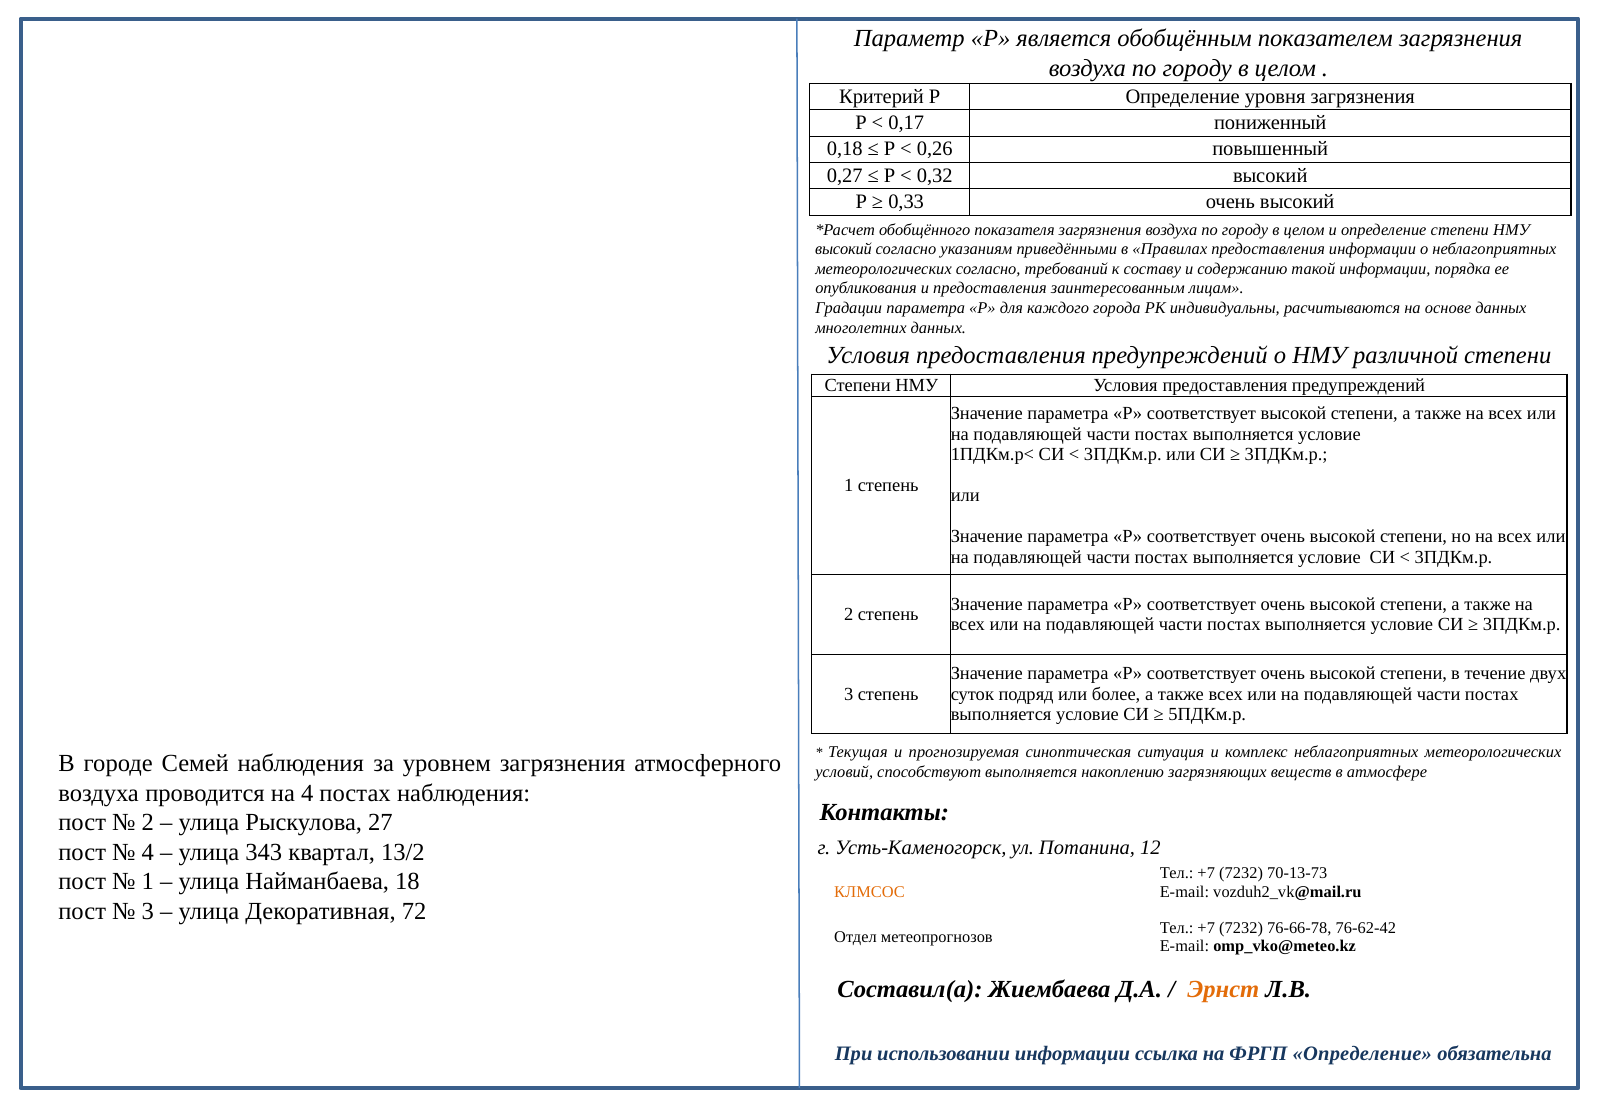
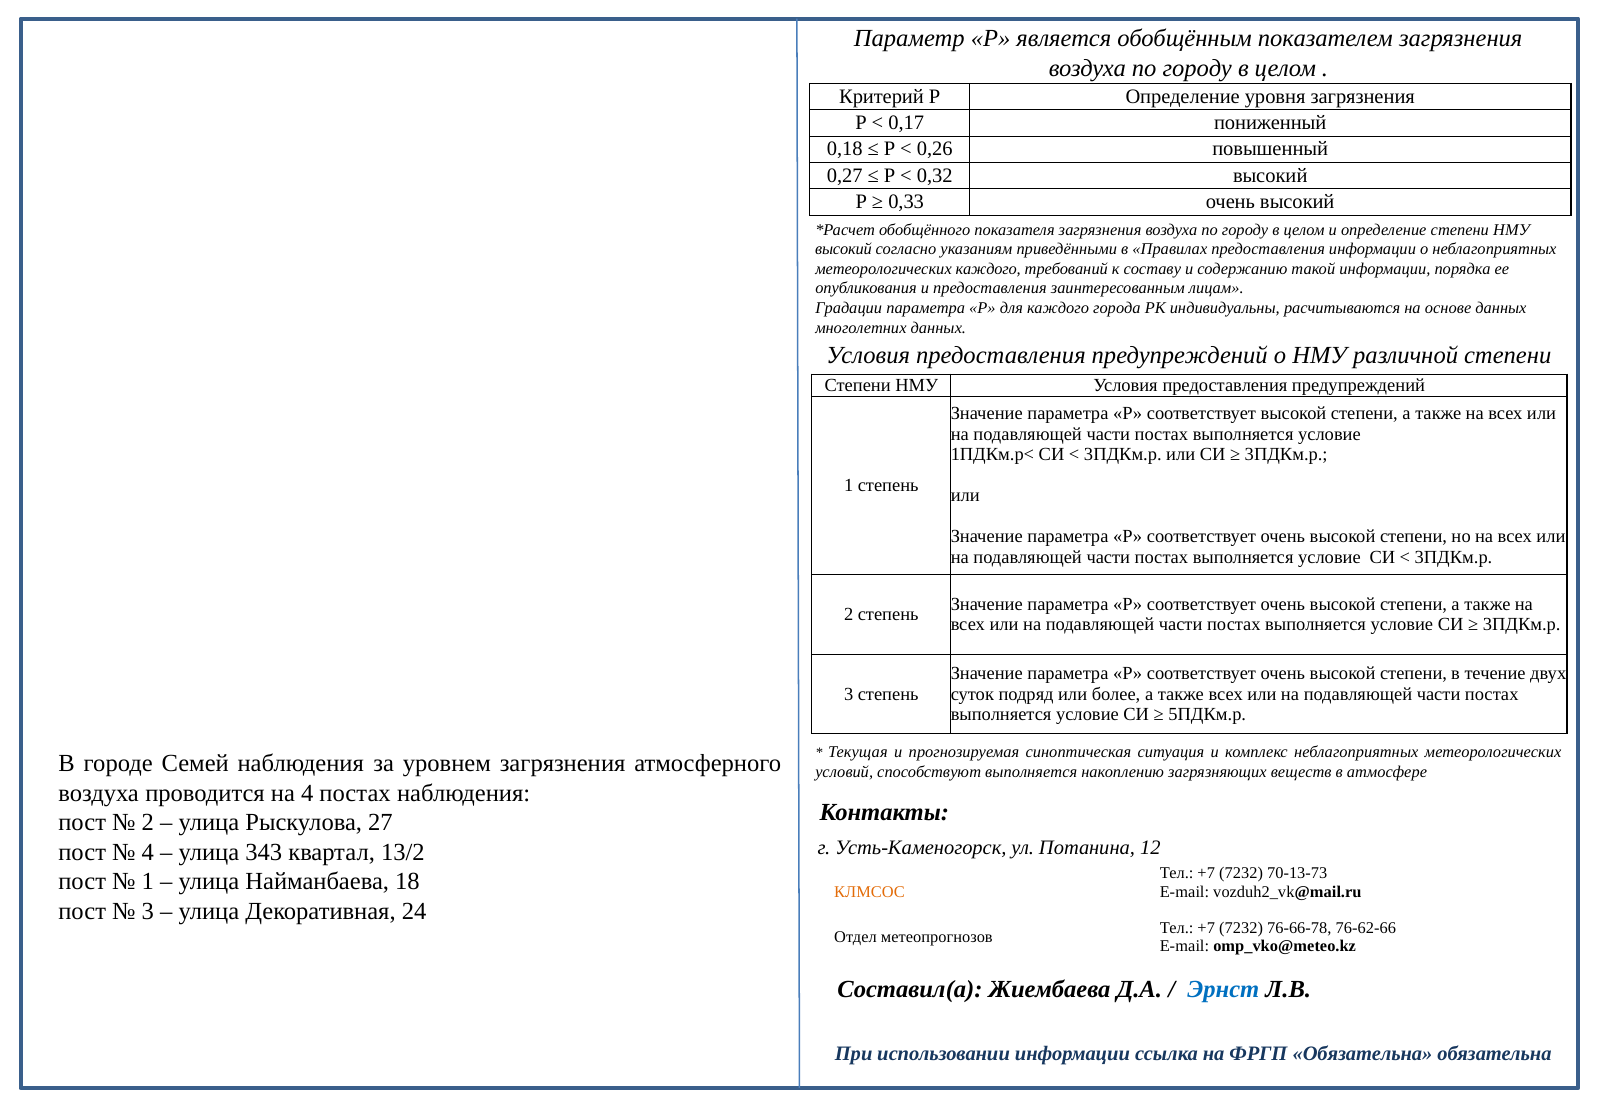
метеорологических согласно: согласно -> каждого (988, 269)
72: 72 -> 24 (414, 911)
76-62-42: 76-62-42 -> 76-62-66 (1366, 928)
Эрнст colour: orange -> blue (1223, 990)
ФРГП Определение: Определение -> Обязательна (1362, 1054)
